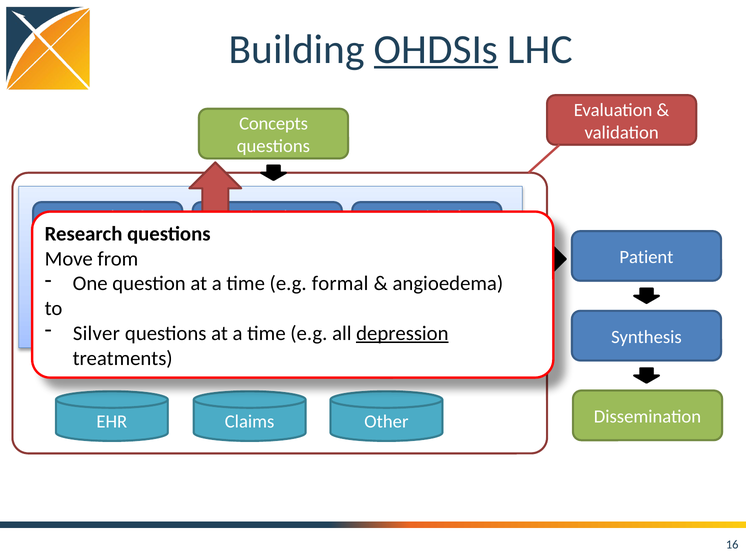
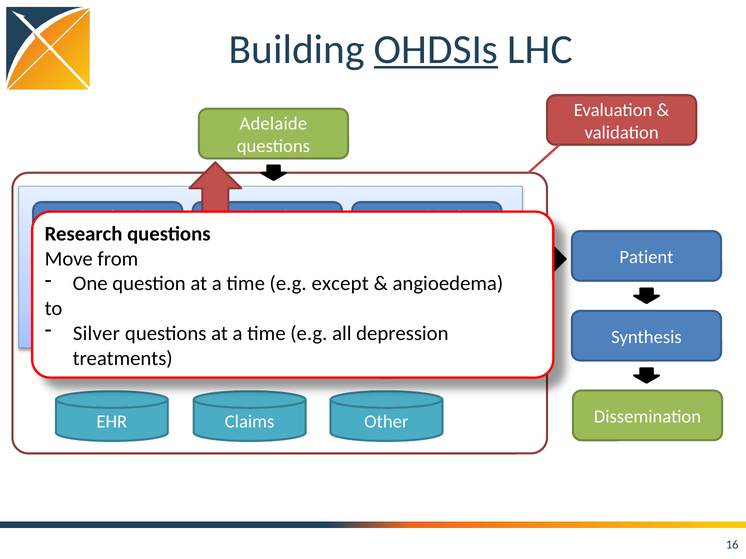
Concepts: Concepts -> Adelaide (273, 124)
formal: formal -> except (340, 284)
depression underline: present -> none (402, 334)
